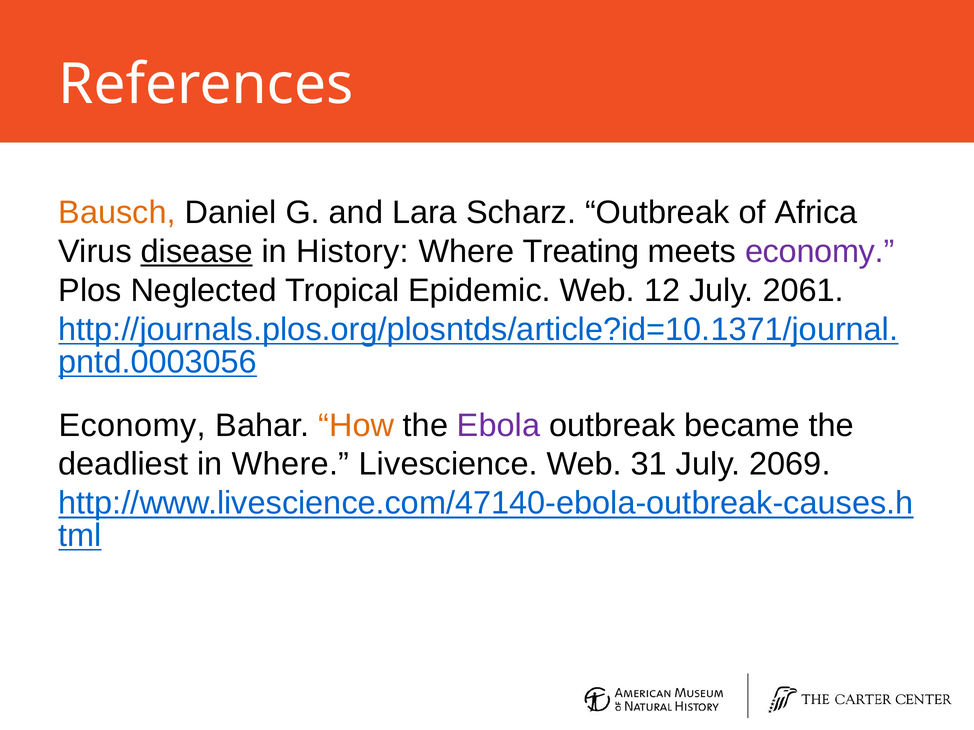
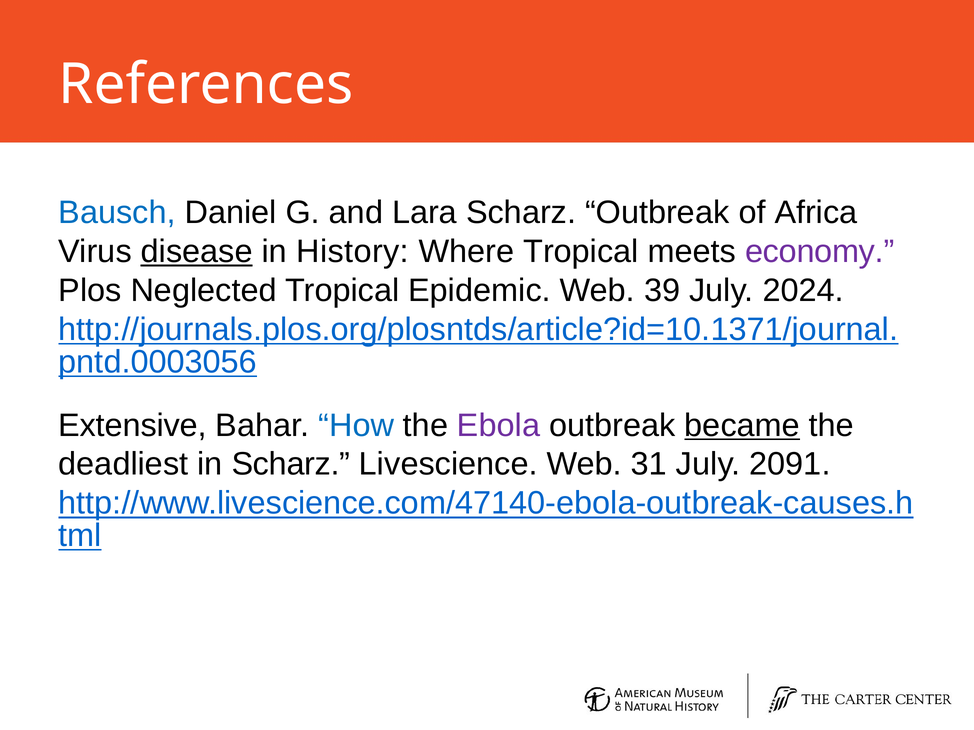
Bausch colour: orange -> blue (117, 213)
Where Treating: Treating -> Tropical (581, 252)
12: 12 -> 39 (662, 291)
2061: 2061 -> 2024 (803, 291)
Economy: Economy -> Extensive (133, 426)
How colour: orange -> blue (356, 426)
became underline: none -> present (742, 426)
in Where: Where -> Scharz (291, 465)
2069: 2069 -> 2091 (790, 465)
